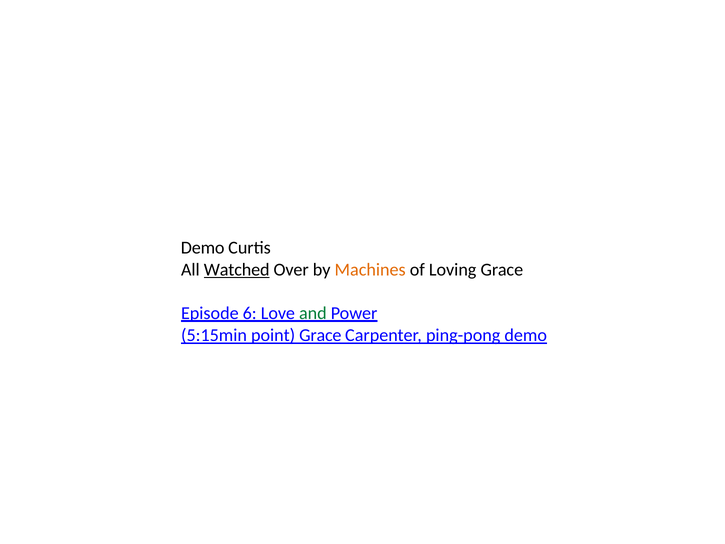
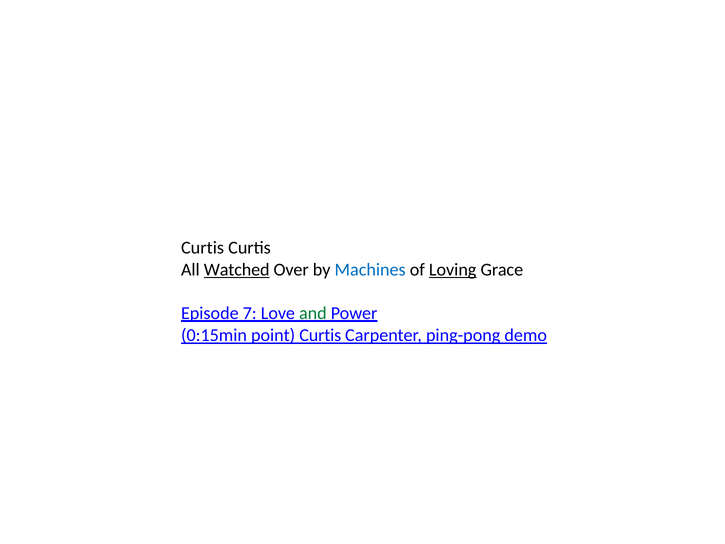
Demo: Demo -> Curtis (203, 248)
Machines colour: orange -> blue (370, 270)
Loving underline: none -> present (453, 270)
6: 6 -> 7 (250, 313)
5:15min: 5:15min -> 0:15min (214, 335)
point Grace: Grace -> Curtis (320, 335)
